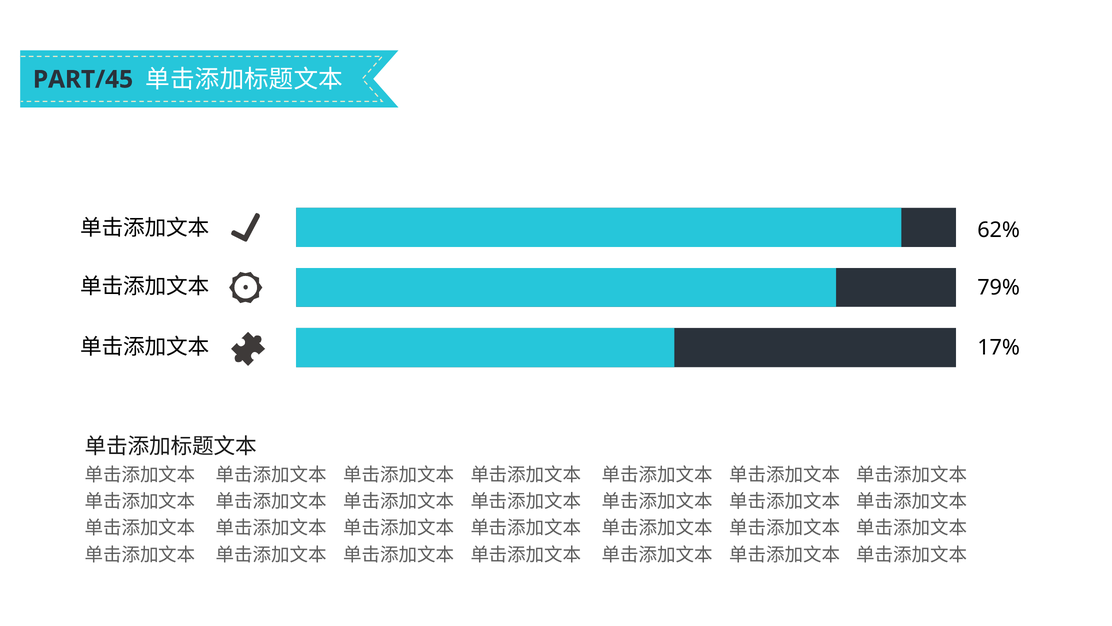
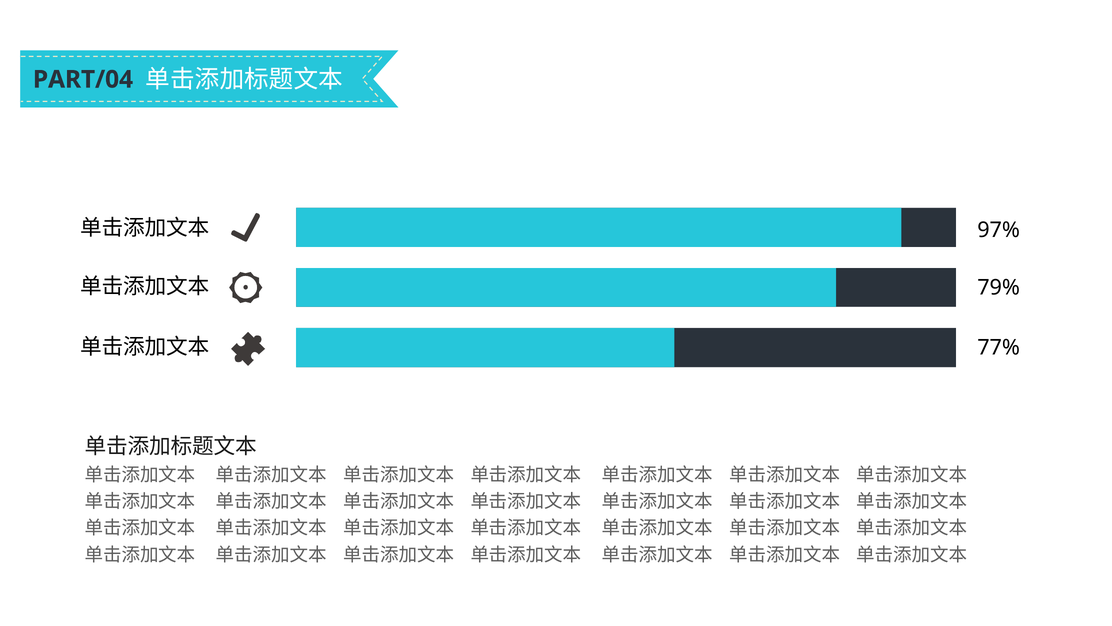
PART/45: PART/45 -> PART/04 (83, 79)
62%: 62% -> 97% (999, 230)
17%: 17% -> 77% (999, 347)
